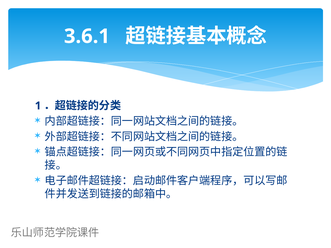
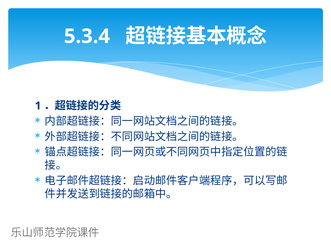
3.6.1: 3.6.1 -> 5.3.4 (87, 36)
